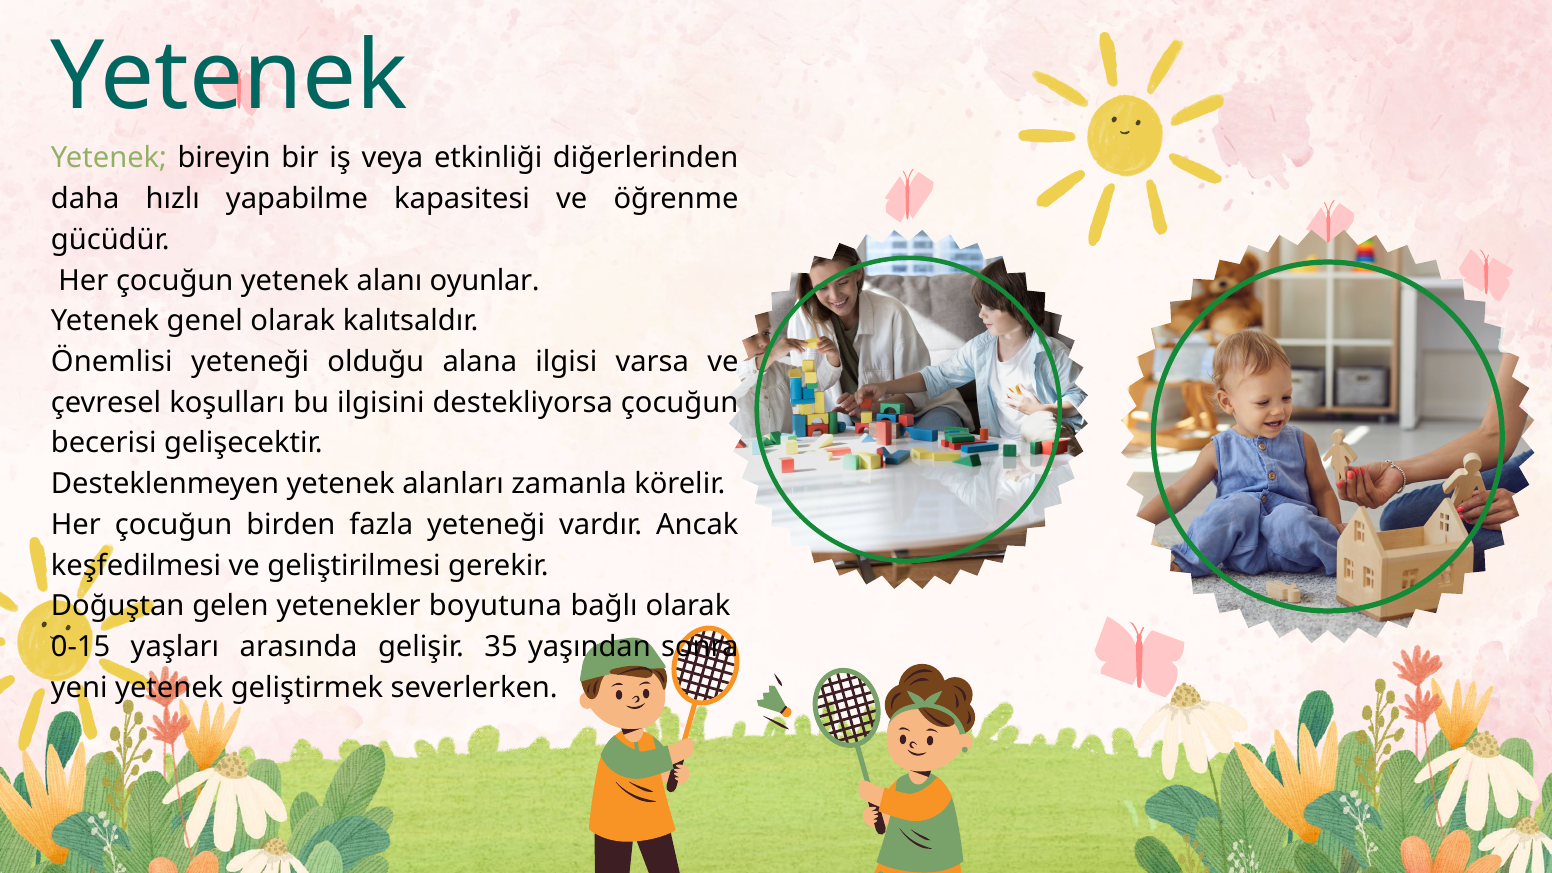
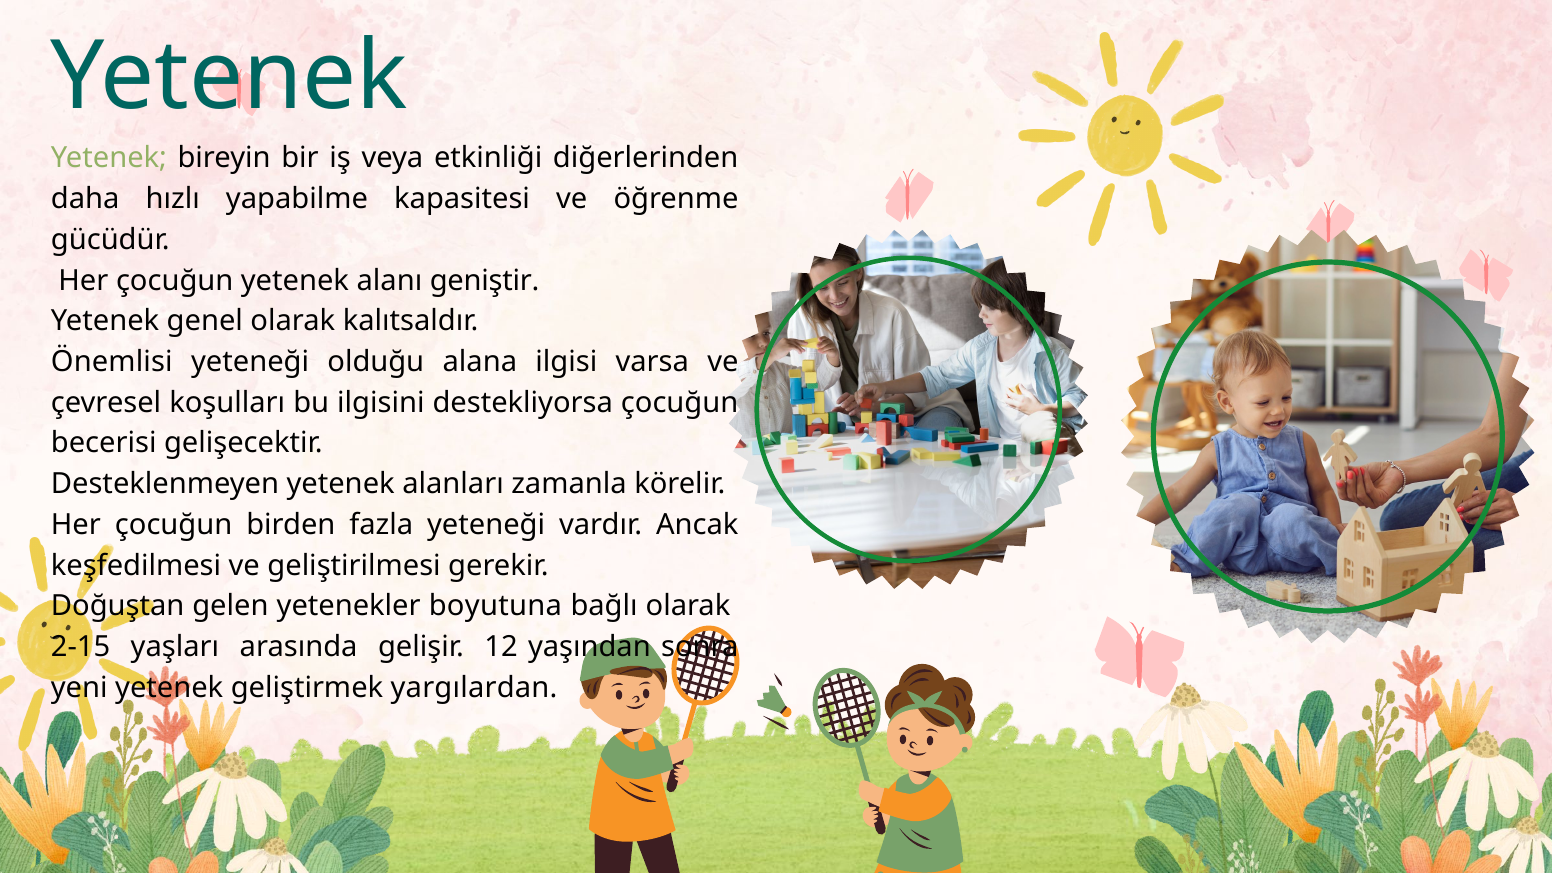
oyunlar: oyunlar -> geniştir (485, 280)
0-15: 0-15 -> 2-15 (81, 647)
35: 35 -> 12 (501, 647)
severlerken: severlerken -> yargılardan (474, 688)
